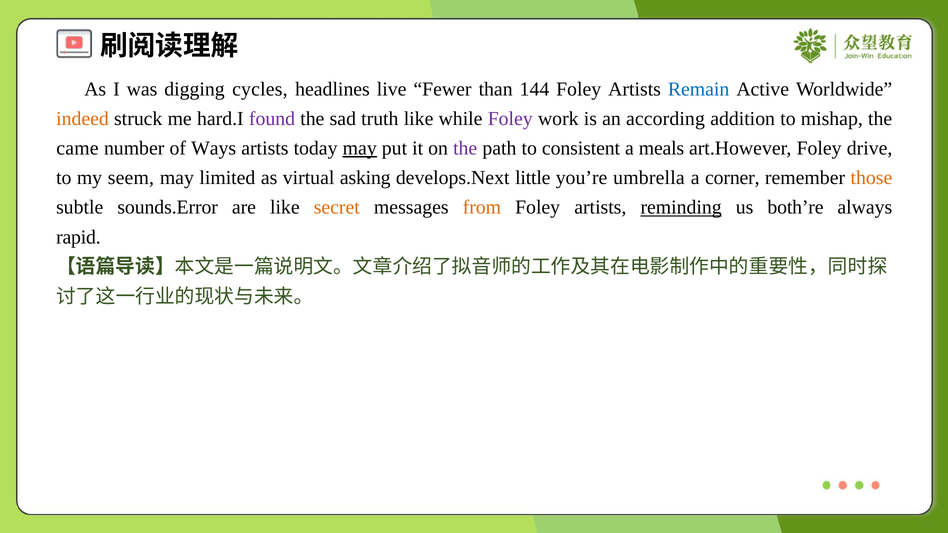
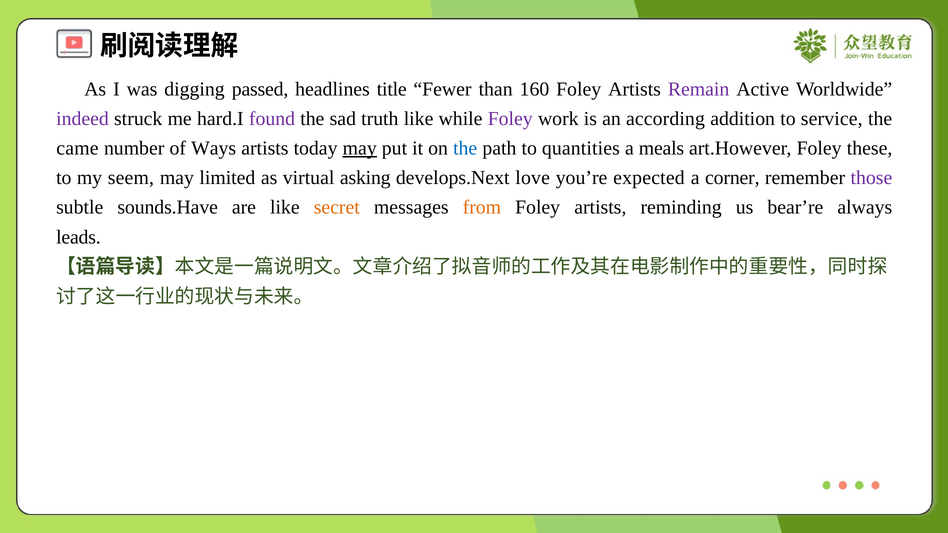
cycles: cycles -> passed (260, 89)
live: live -> title (392, 89)
144: 144 -> 160 (534, 89)
Remain colour: blue -> purple (699, 89)
indeed colour: orange -> purple (82, 119)
mishap: mishap -> service (832, 119)
the colour: purple -> blue (465, 148)
consistent: consistent -> quantities (581, 148)
drive: drive -> these (870, 148)
little: little -> love (533, 178)
umbrella: umbrella -> expected (649, 178)
those colour: orange -> purple (871, 178)
sounds.Error: sounds.Error -> sounds.Have (168, 208)
reminding underline: present -> none (681, 208)
both’re: both’re -> bear’re (795, 208)
rapid: rapid -> leads (78, 237)
